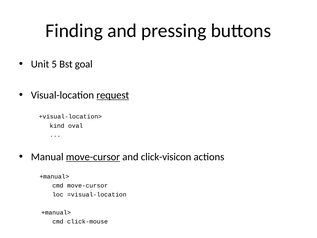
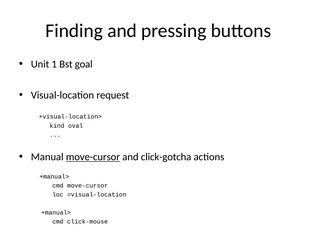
5: 5 -> 1 (54, 64)
request underline: present -> none (113, 95)
click-visicon: click-visicon -> click-gotcha (166, 157)
